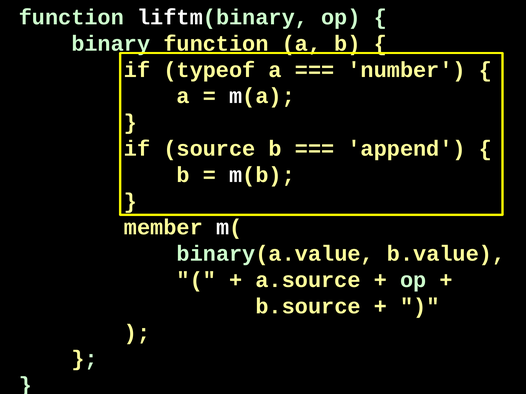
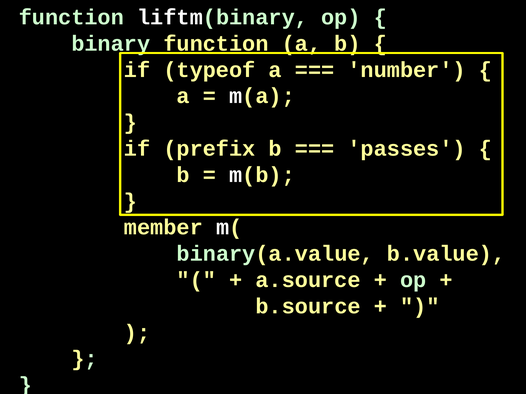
source: source -> prefix (209, 149)
append: append -> passes (407, 149)
